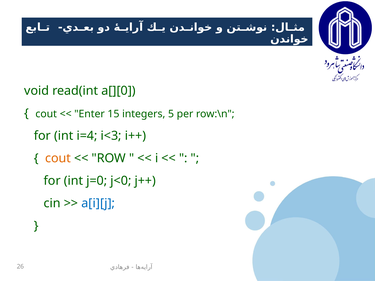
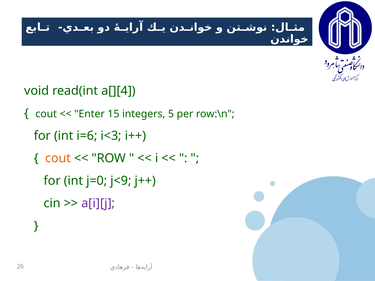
a[][0: a[][0 -> a[][4 (119, 91)
i=4: i=4 -> i=6 (87, 136)
j<0: j<0 -> j<9 (121, 181)
a[i][j colour: blue -> purple (98, 203)
